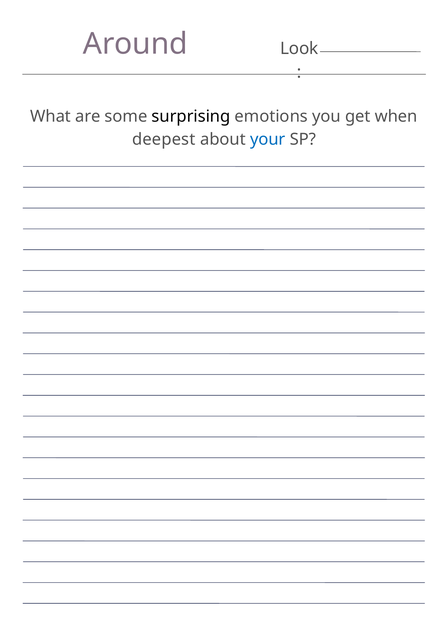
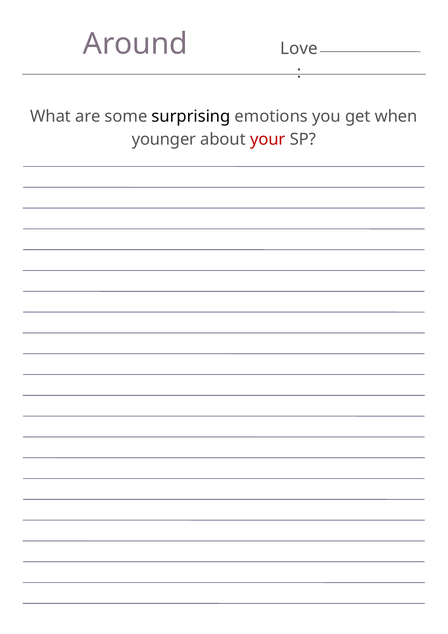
Look: Look -> Love (299, 48)
deepest: deepest -> younger (164, 139)
your colour: blue -> red (268, 139)
